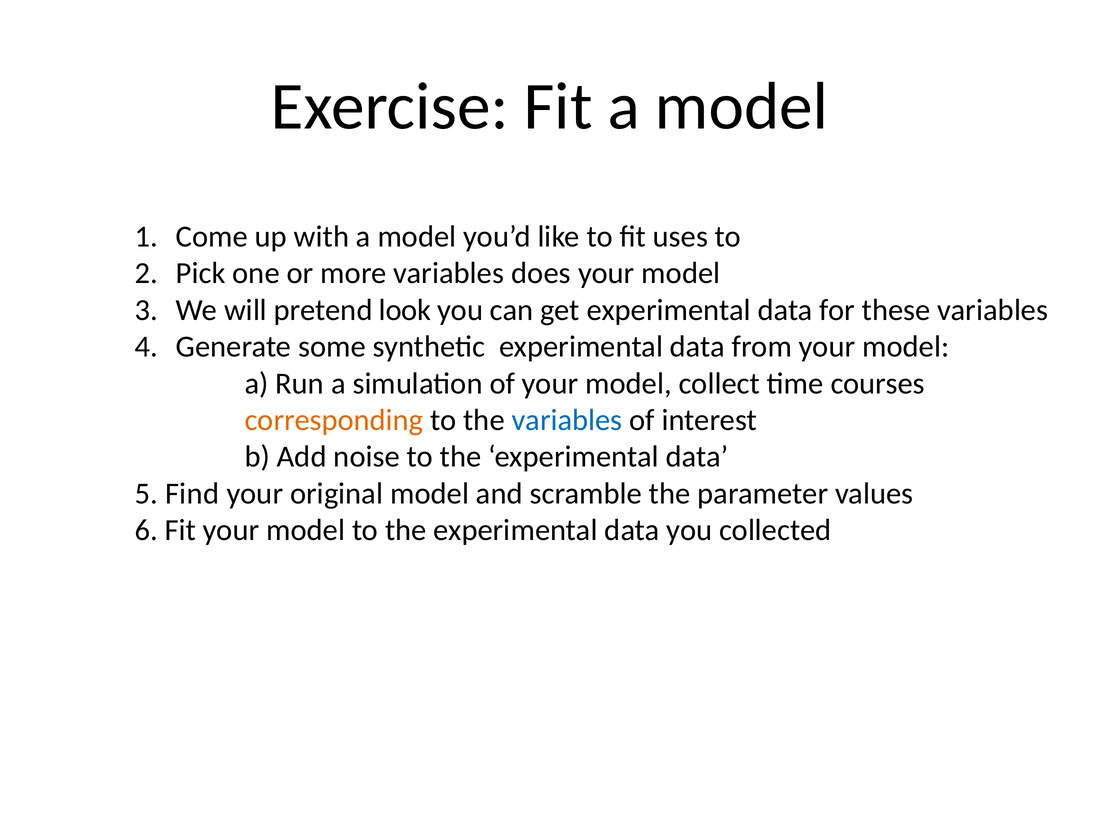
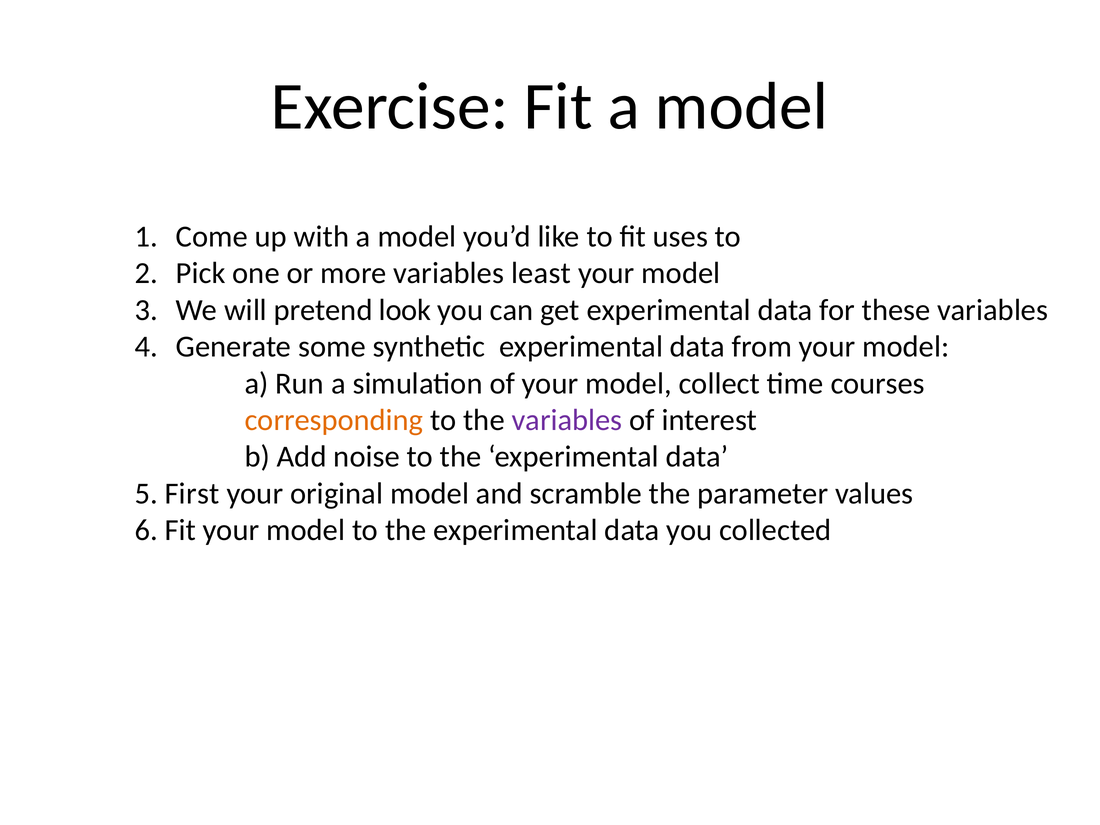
does: does -> least (541, 273)
variables colour: blue -> purple (567, 420)
Find: Find -> First (192, 493)
